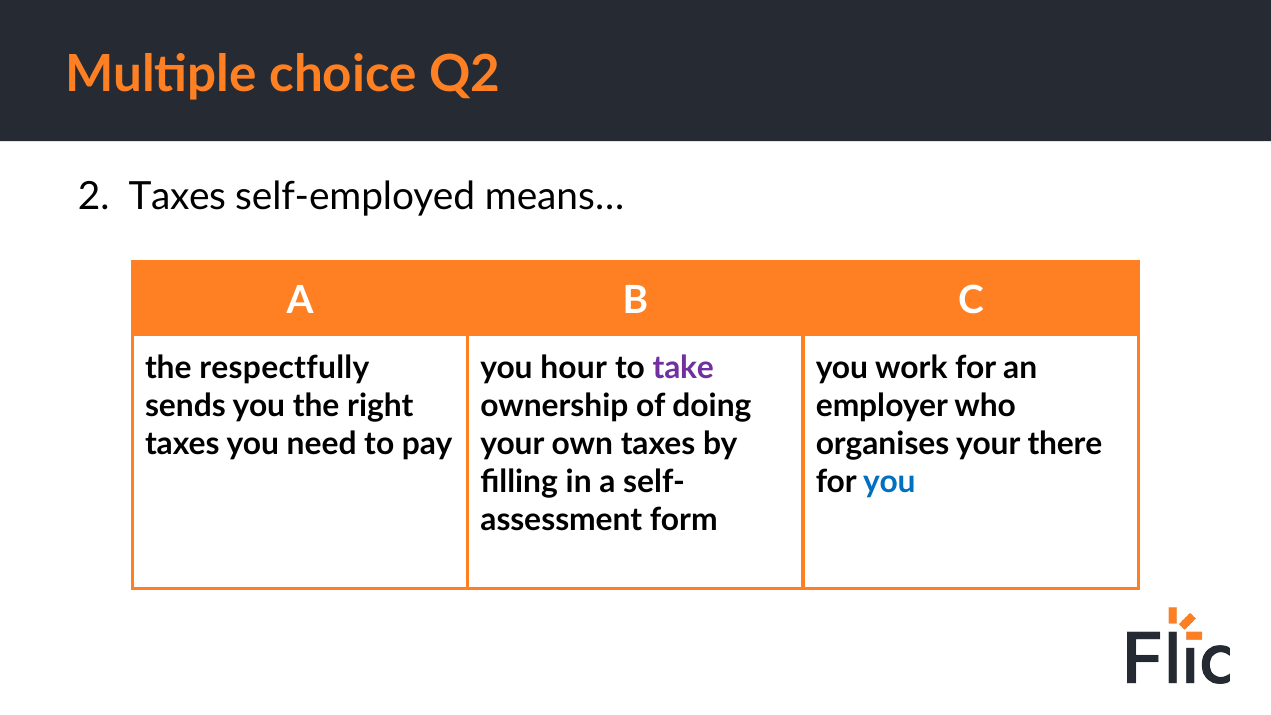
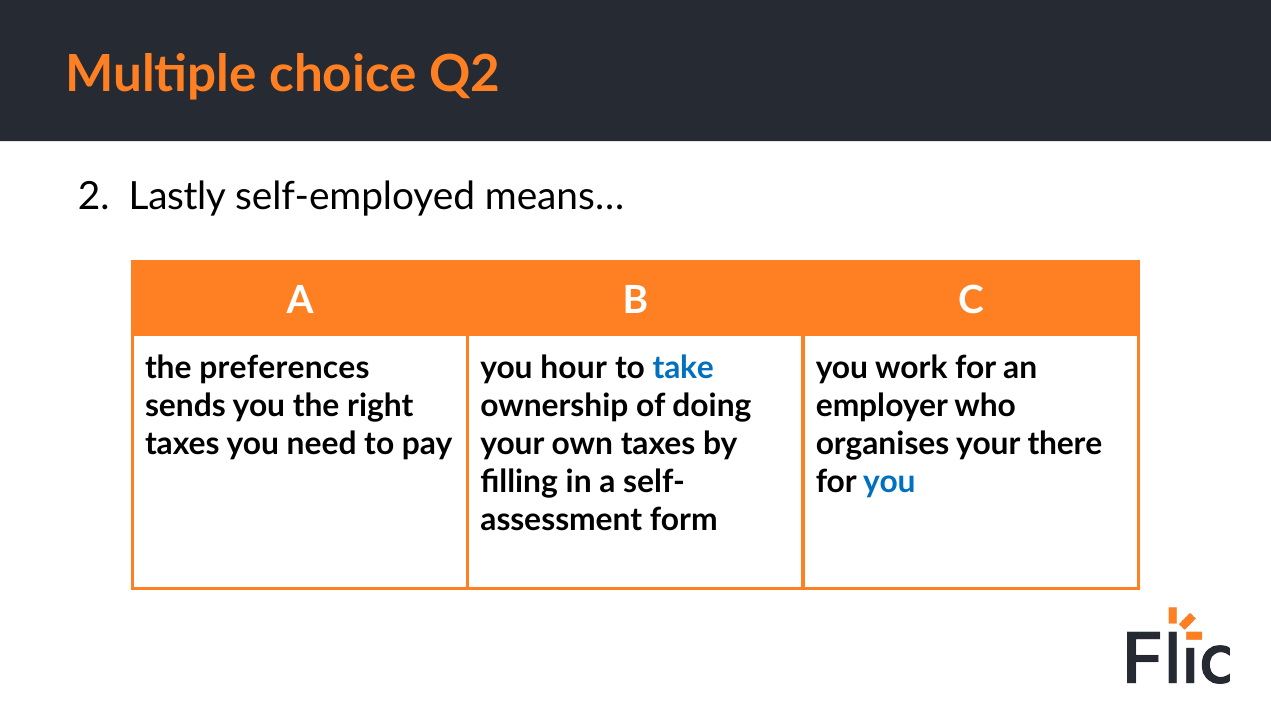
Taxes: Taxes -> Lastly (177, 197)
respectfully: respectfully -> preferences (284, 368)
take colour: purple -> blue (683, 368)
